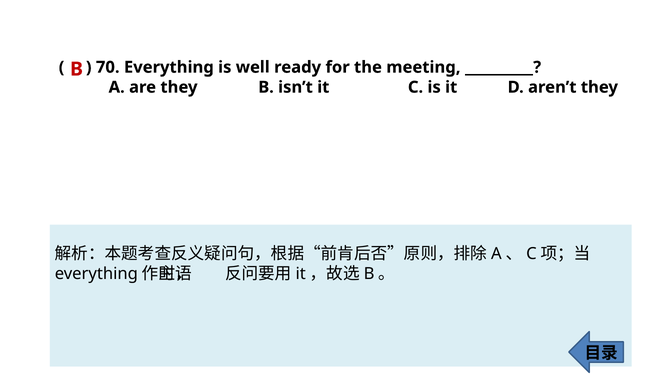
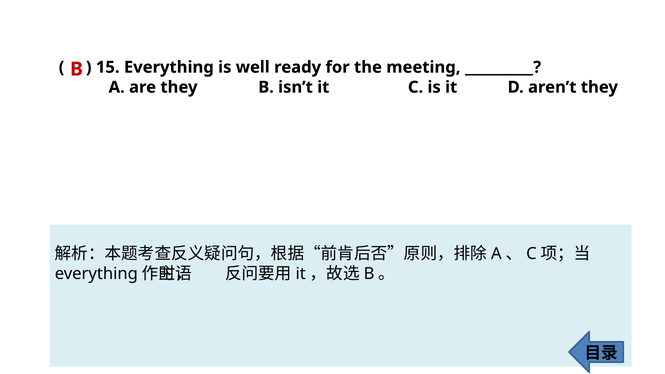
70: 70 -> 15 (108, 67)
